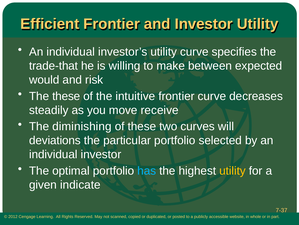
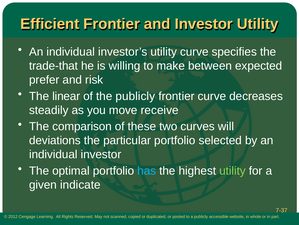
would: would -> prefer (44, 80)
The these: these -> linear (66, 96)
the intuitive: intuitive -> publicly (135, 96)
diminishing: diminishing -> comparison (82, 126)
utility colour: yellow -> light green (232, 170)
